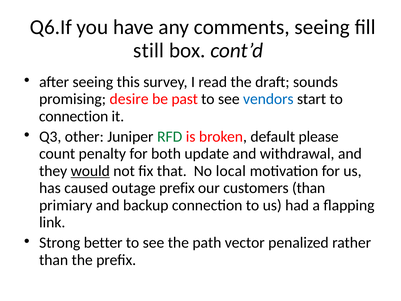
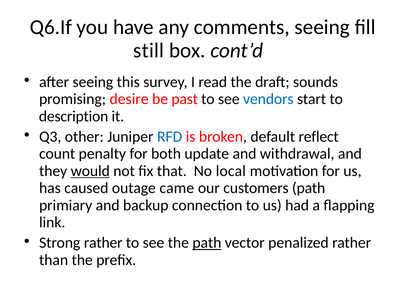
connection: connection -> description (74, 116)
RFD colour: green -> blue (170, 137)
please: please -> reflect (319, 137)
outage prefix: prefix -> came (177, 188)
customers than: than -> path (309, 188)
Strong better: better -> rather (103, 243)
path underline: none -> present (207, 243)
